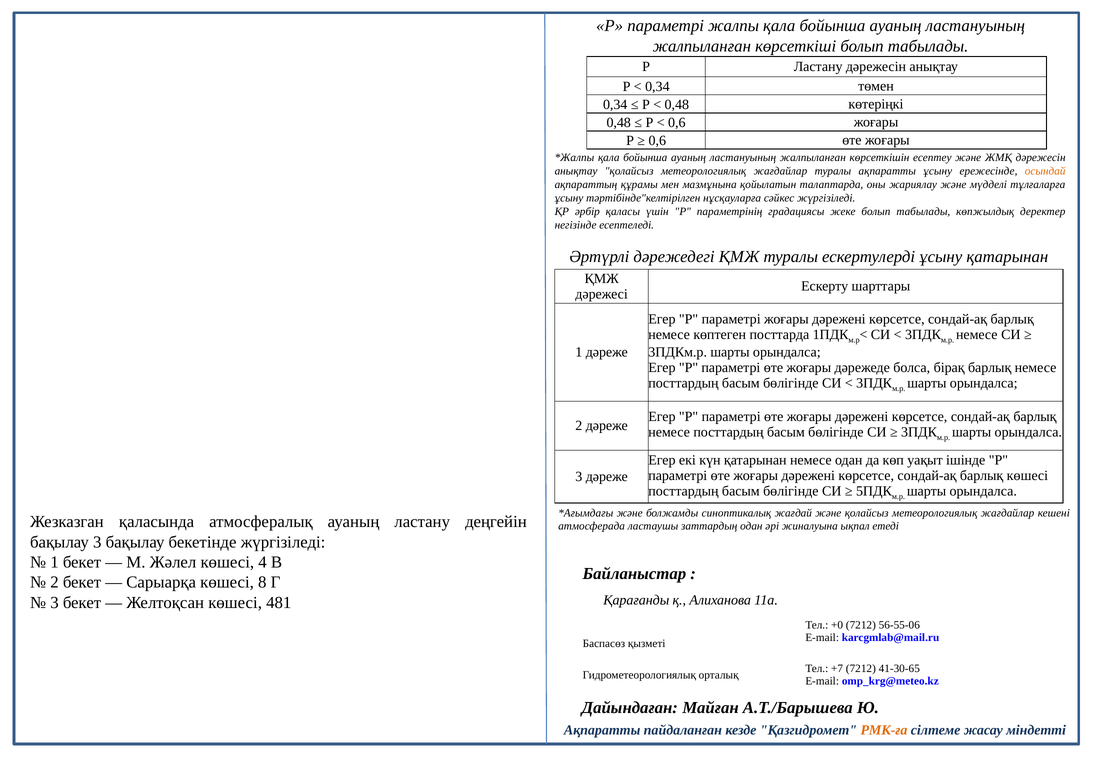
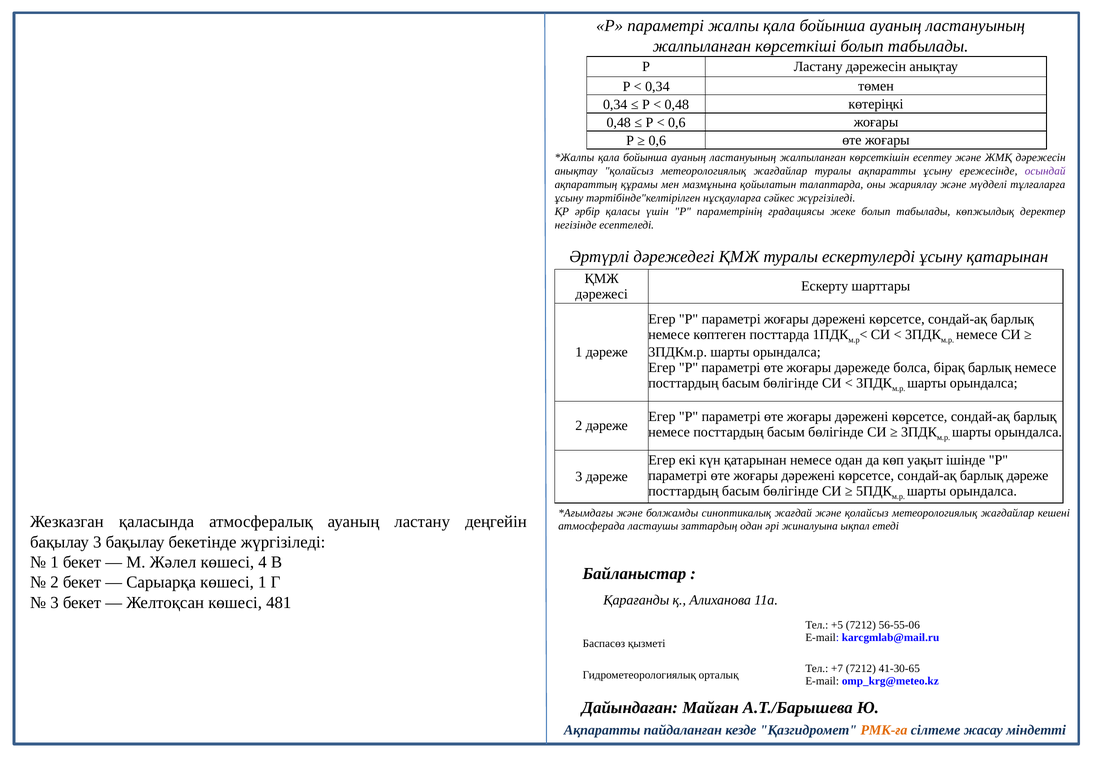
осындай colour: orange -> purple (1045, 171)
барлық көшесі: көшесі -> дәреже (1028, 475)
көшесі 8: 8 -> 1 (262, 582)
+0: +0 -> +5 (837, 625)
